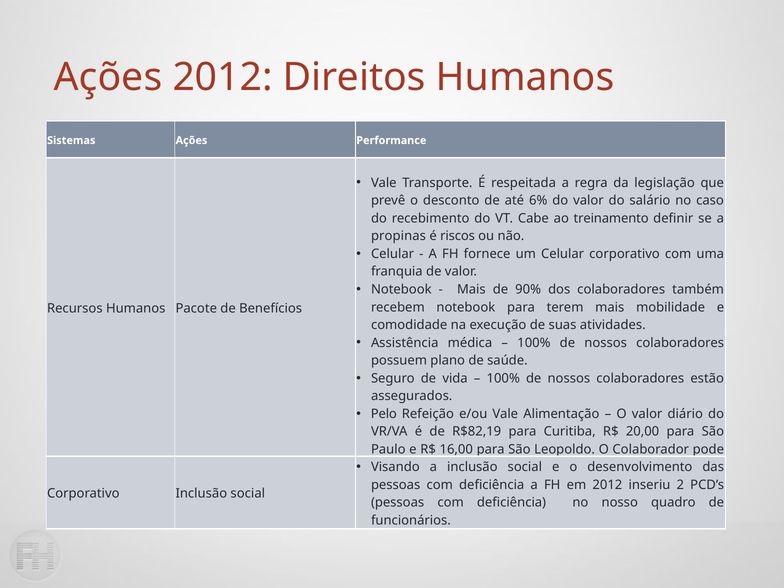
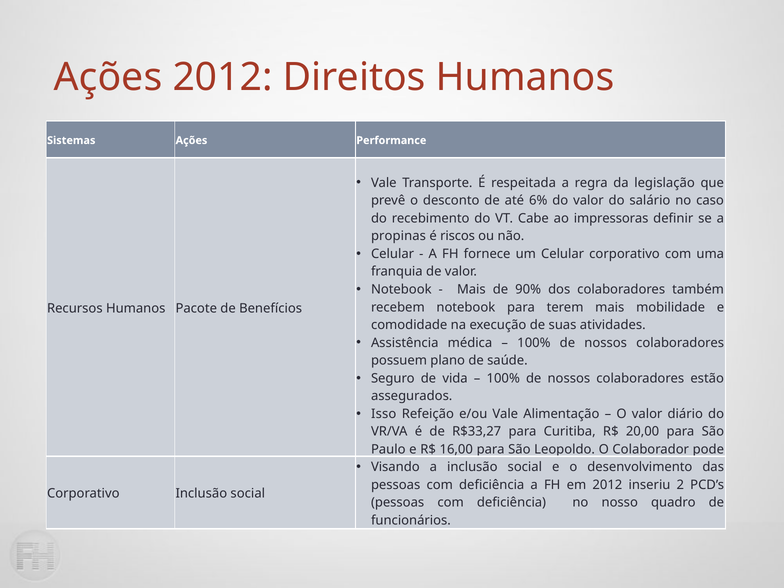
treinamento: treinamento -> impressoras (611, 218)
Pelo: Pelo -> Isso (384, 414)
R$82,19: R$82,19 -> R$33,27 (477, 432)
